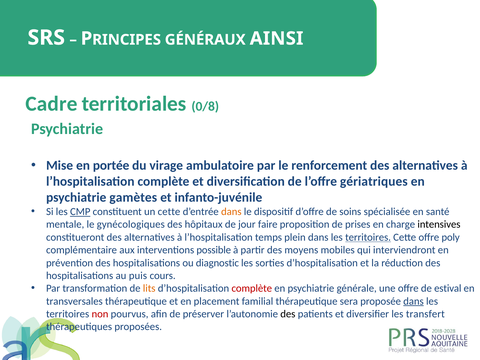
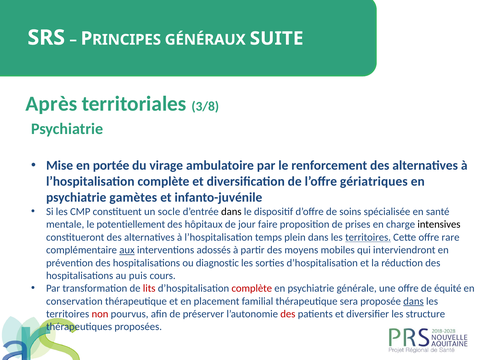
AINSI: AINSI -> SUITE (277, 38)
Cadre: Cadre -> Après (52, 104)
0/8: 0/8 -> 3/8 (205, 106)
CMP underline: present -> none (80, 212)
un cette: cette -> socle (169, 212)
dans colour: orange -> black (231, 212)
gynécologiques: gynécologiques -> potentiellement (131, 224)
poly: poly -> rare (451, 237)
aux underline: none -> present (127, 250)
possible: possible -> adossés (214, 250)
lits colour: orange -> red (149, 288)
estival: estival -> équité (448, 288)
transversales: transversales -> conservation (74, 301)
des colour: black -> red (288, 314)
transfert: transfert -> structure (425, 314)
